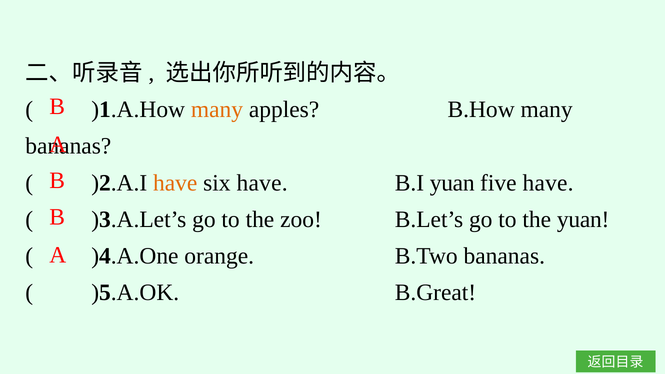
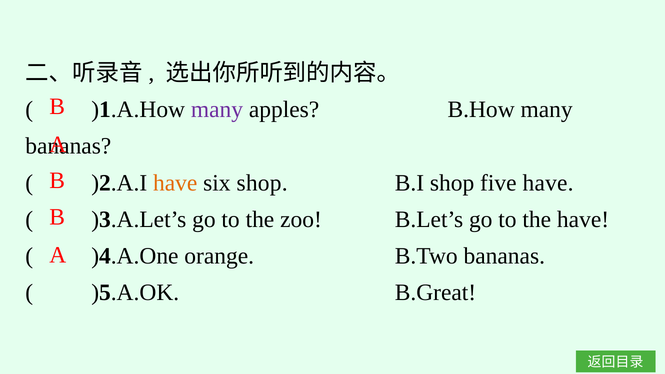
many colour: orange -> purple (217, 110)
six have: have -> shop (262, 183)
B.I yuan: yuan -> shop (452, 183)
the yuan: yuan -> have (583, 219)
